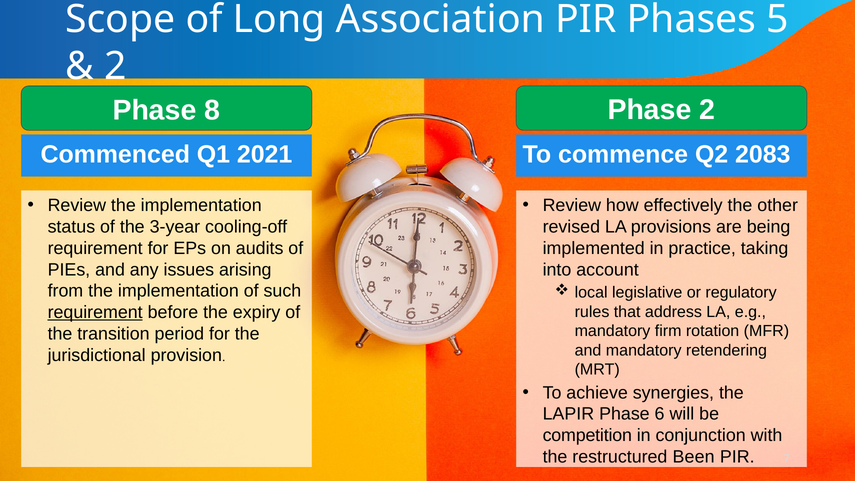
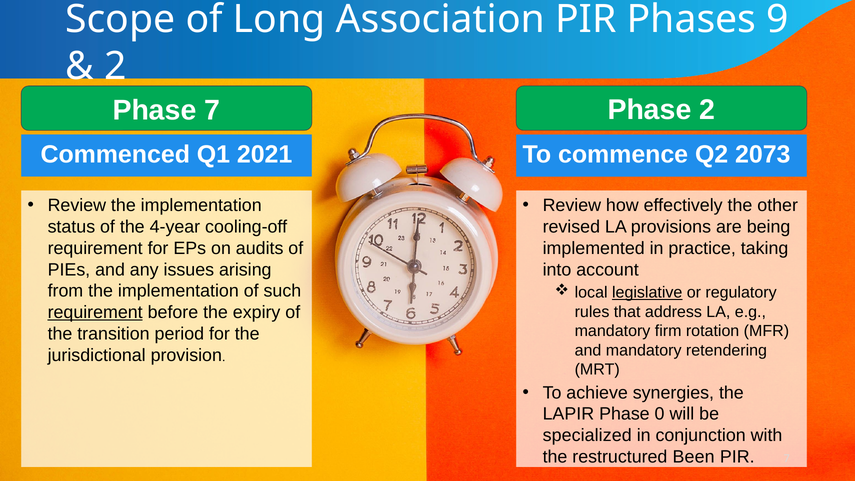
5: 5 -> 9 (778, 19)
Phase 8: 8 -> 7 (212, 110)
2083: 2083 -> 2073 (763, 154)
3-year: 3-year -> 4-year (175, 227)
legislative underline: none -> present (647, 293)
6: 6 -> 0 (660, 414)
competition: competition -> specialized (587, 435)
